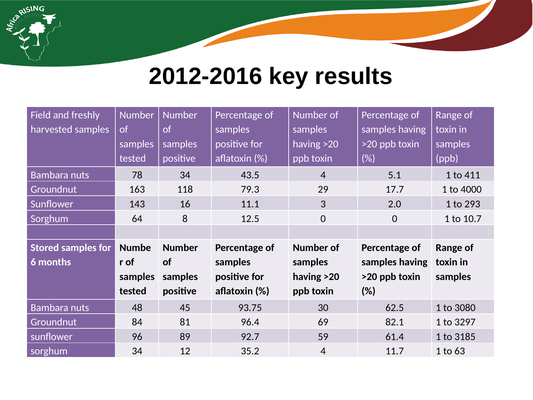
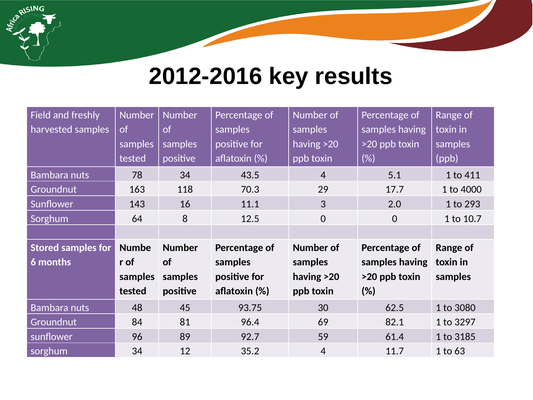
79.3: 79.3 -> 70.3 (250, 189)
